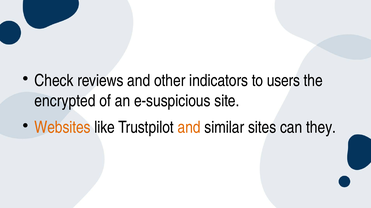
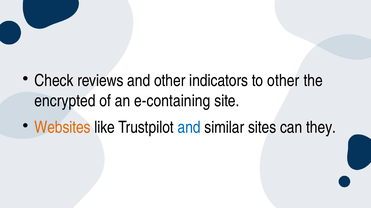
to users: users -> other (283, 81)
e-suspicious: e-suspicious -> e-containing (172, 101)
and colour: orange -> blue (189, 128)
